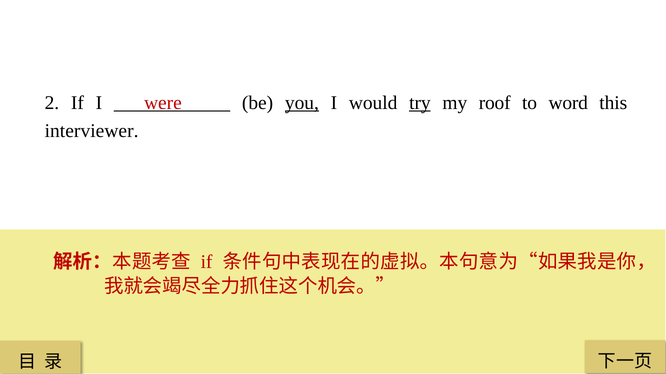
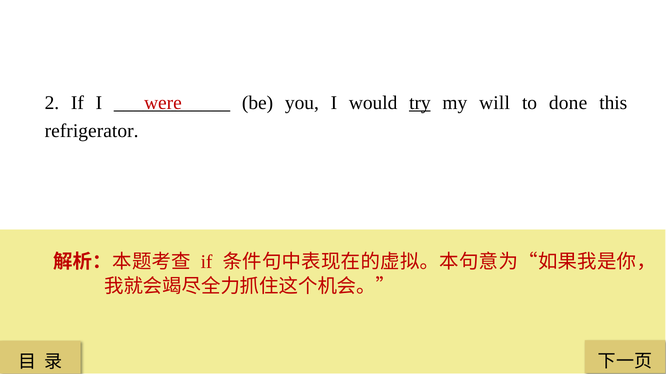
you underline: present -> none (302, 103)
roof: roof -> will (495, 103)
word: word -> done (568, 103)
interviewer: interviewer -> refrigerator (92, 131)
